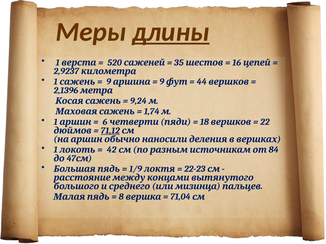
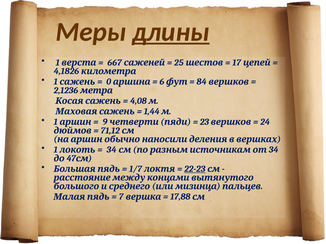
520: 520 -> 667 (115, 63)
35: 35 -> 25 (179, 63)
16: 16 -> 17 (237, 63)
2,9237: 2,9237 -> 4,1826 (66, 71)
9: 9 -> 0 (109, 82)
9: 9 -> 6 (162, 82)
44: 44 -> 84 (202, 82)
2,1396: 2,1396 -> 2,1236 (66, 91)
9,24: 9,24 -> 4,08 (138, 101)
1,74: 1,74 -> 1,44 (152, 112)
6: 6 -> 9 (105, 122)
18: 18 -> 23 (204, 122)
22: 22 -> 24 (265, 122)
71,12 underline: present -> none (110, 131)
42: 42 -> 34 (111, 150)
84: 84 -> 34 (274, 150)
1/9: 1/9 -> 1/7 (136, 169)
22-23 underline: none -> present (195, 169)
8: 8 -> 7 (121, 197)
71,04: 71,04 -> 17,88 (180, 197)
